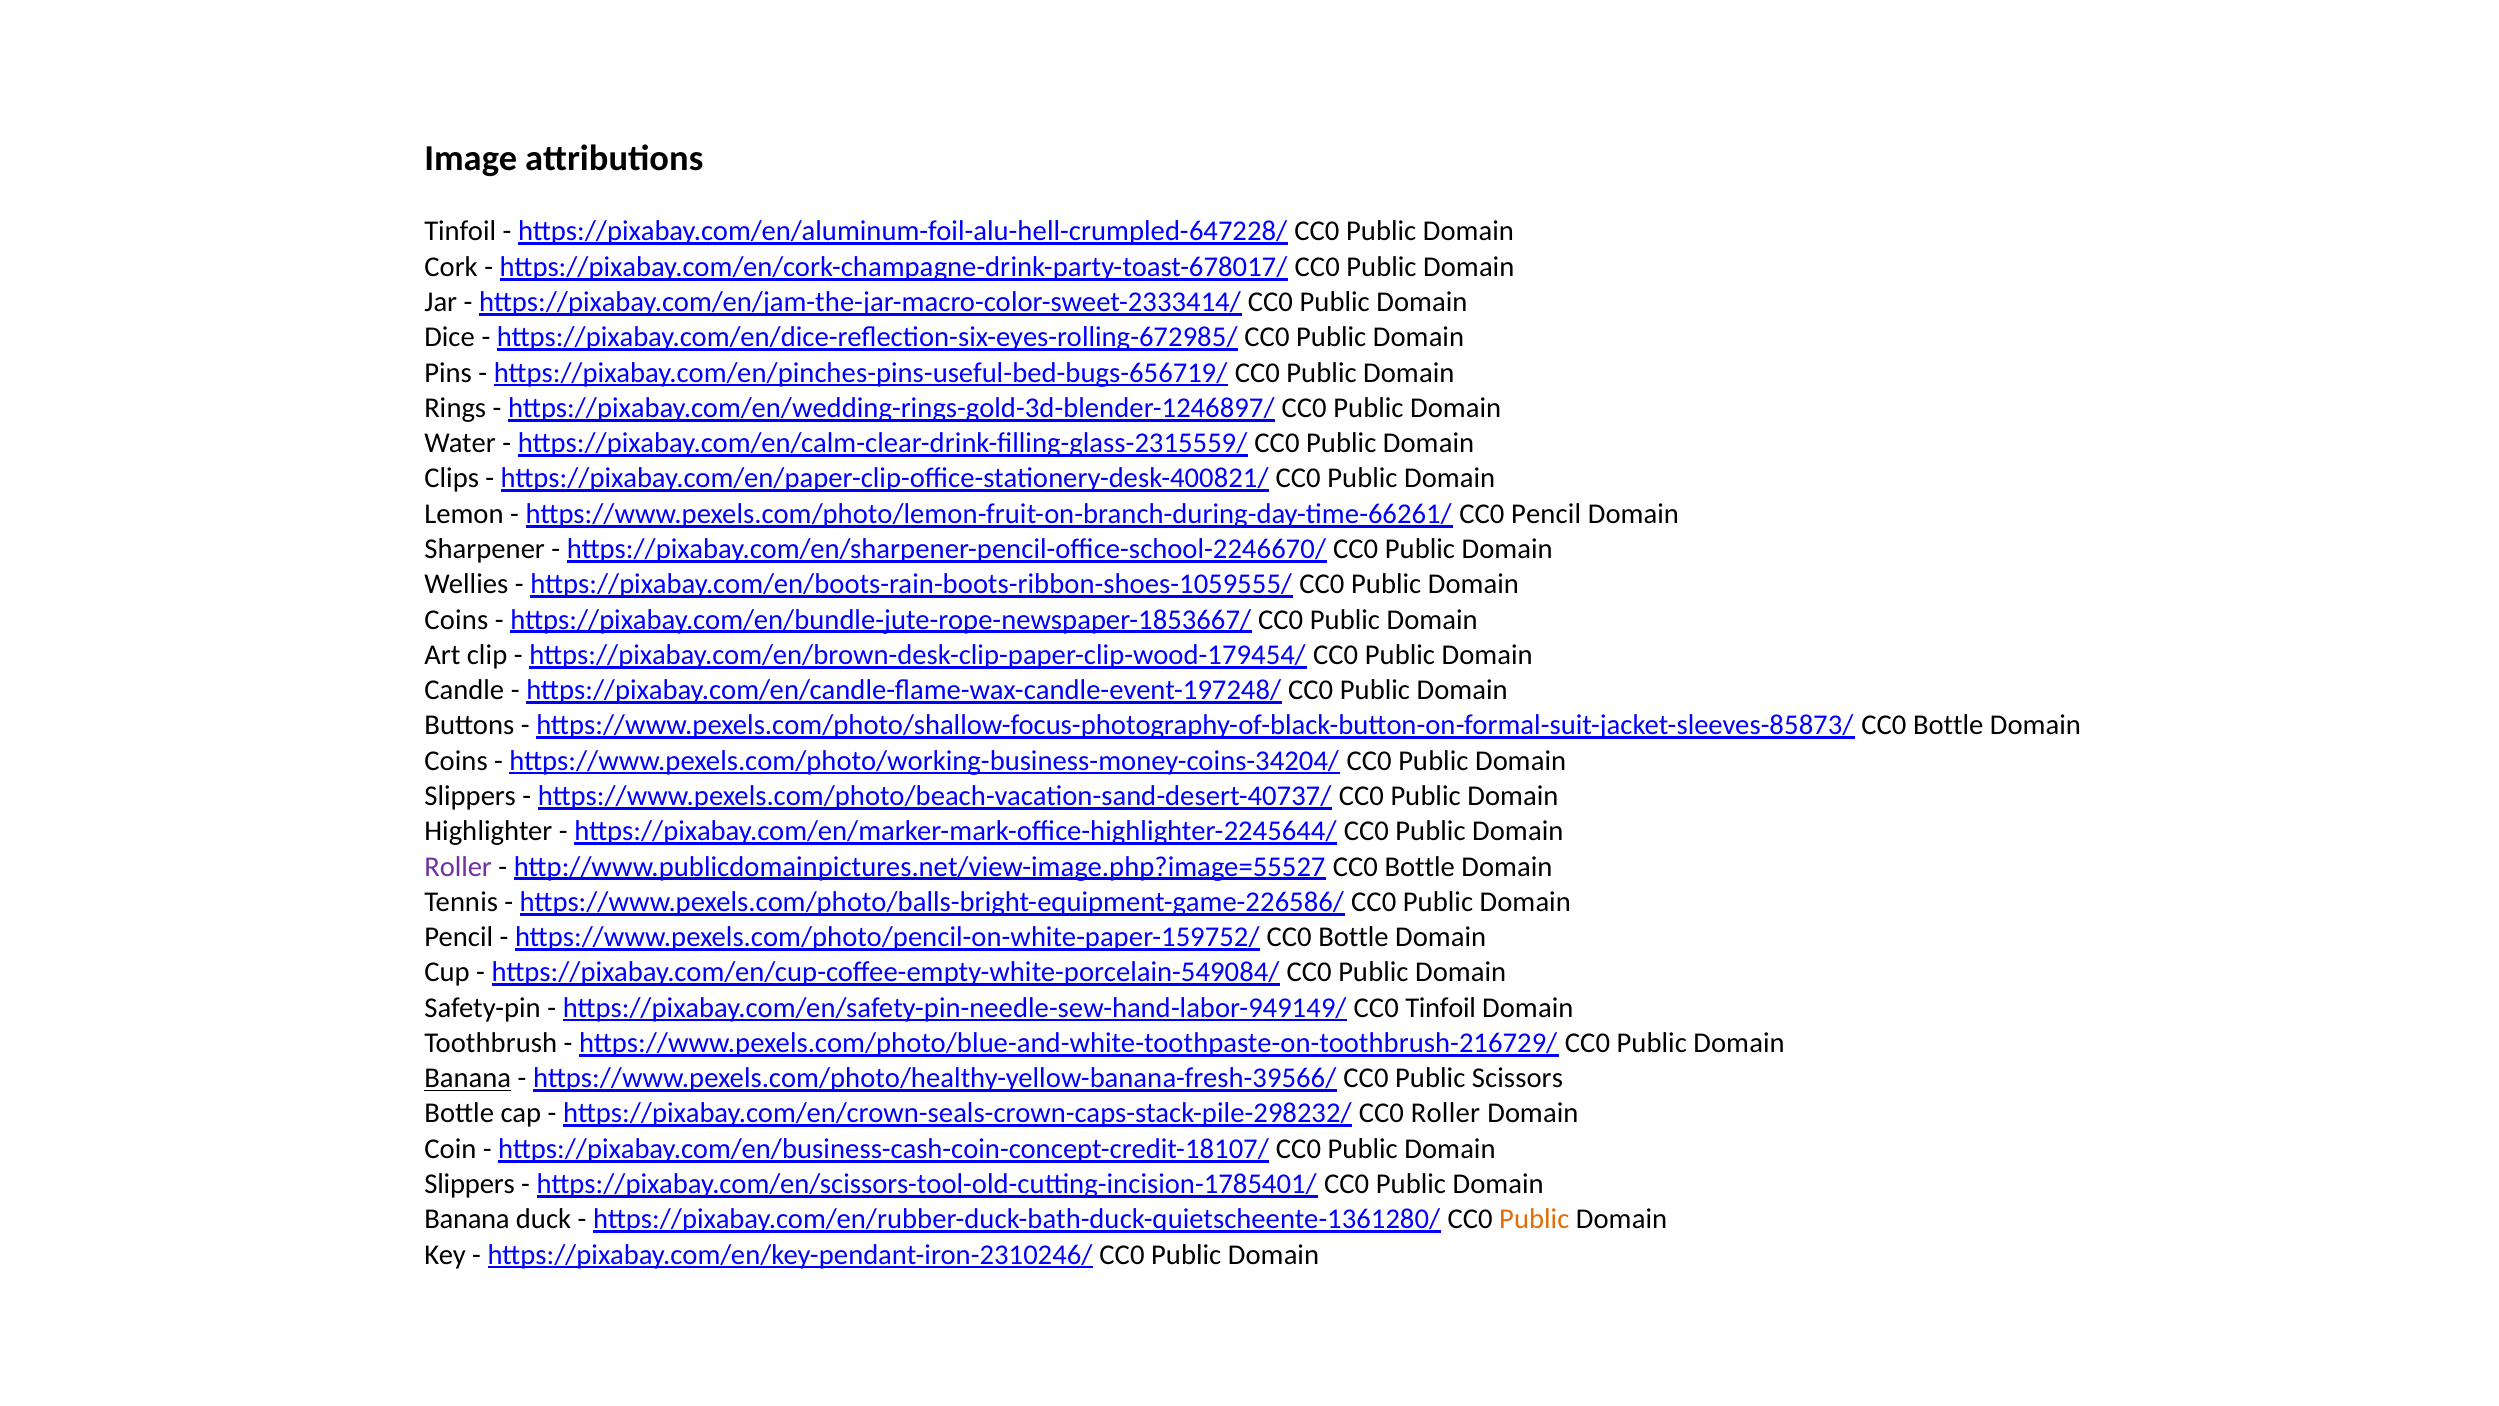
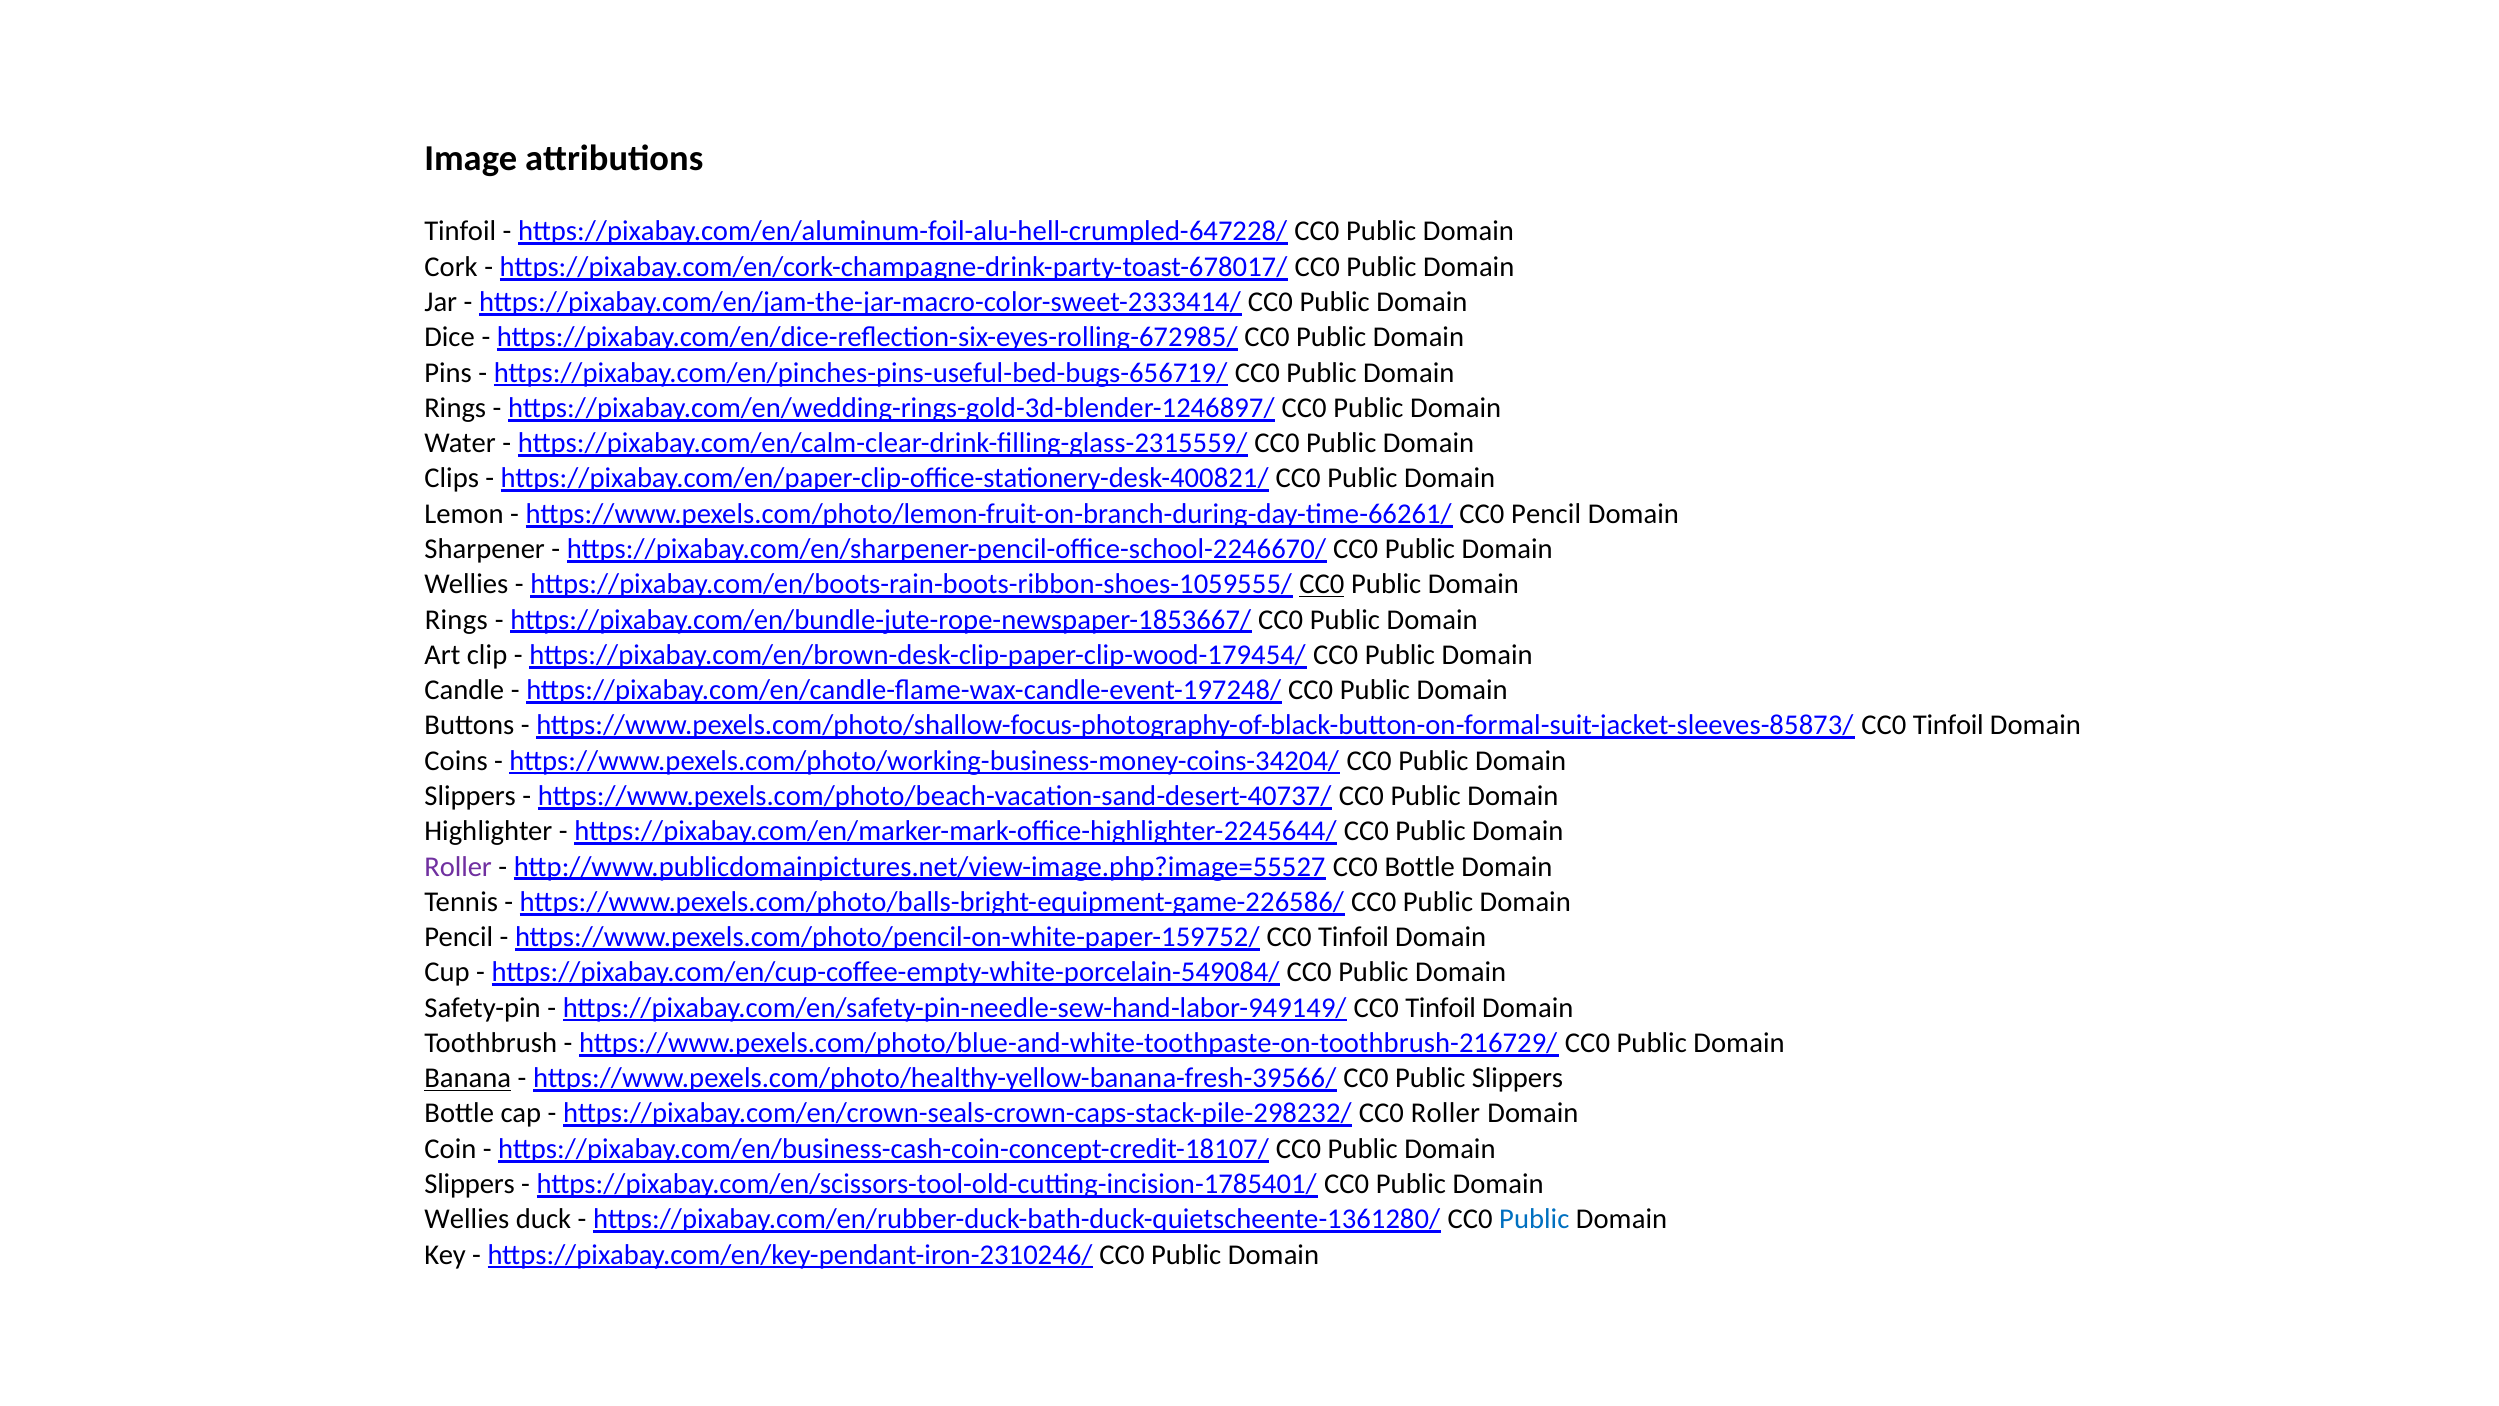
CC0 underline: none -> present (1322, 584)
Coins: Coins -> Rings (456, 619)
Bottle: Bottle -> Tinfoil (1948, 725)
https://www.pexels.com/photo/pencil-on-white-paper-159752/ CC0 Bottle: Bottle -> Tinfoil (1354, 937)
Public Scissors: Scissors -> Slippers (1518, 1078)
Banana: Banana -> Wellies (467, 1219)
Public colour: orange -> blue (1534, 1219)
